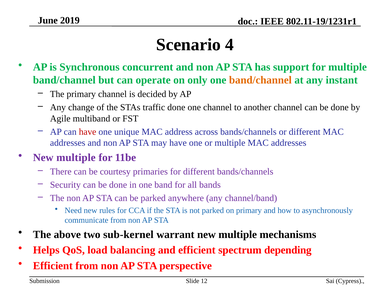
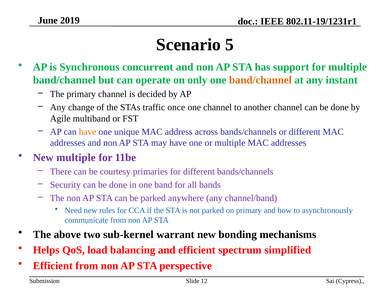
4: 4 -> 5 (229, 45)
traffic done: done -> once (176, 107)
have colour: red -> orange (88, 132)
warrant new multiple: multiple -> bonding (238, 234)
depending: depending -> simplified (288, 250)
